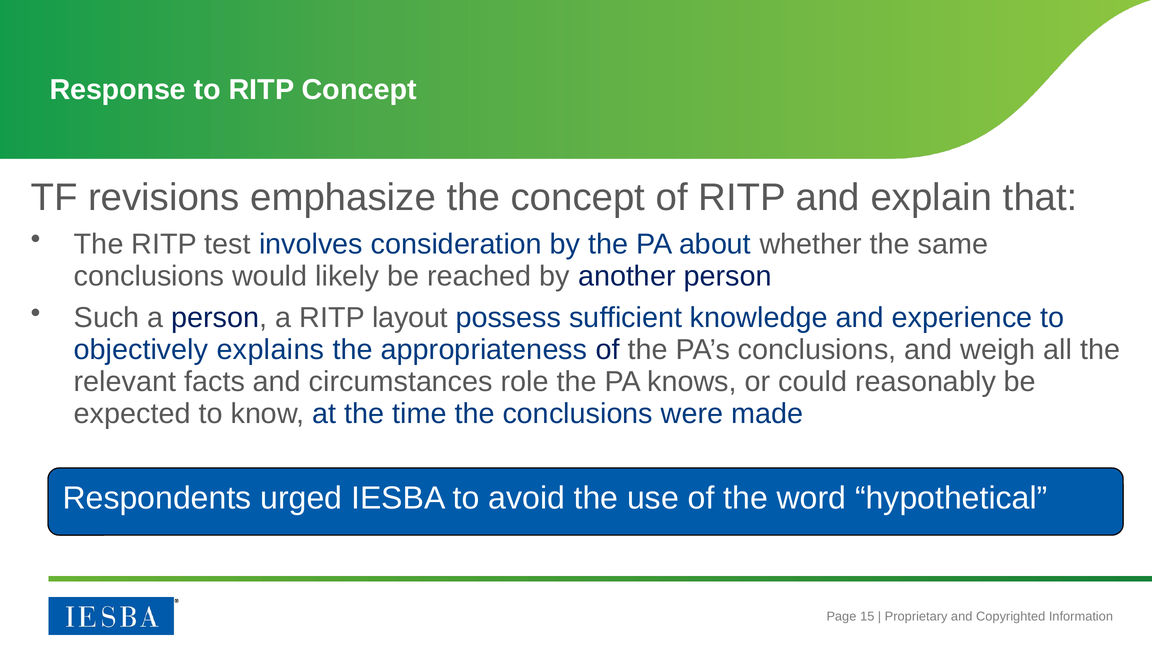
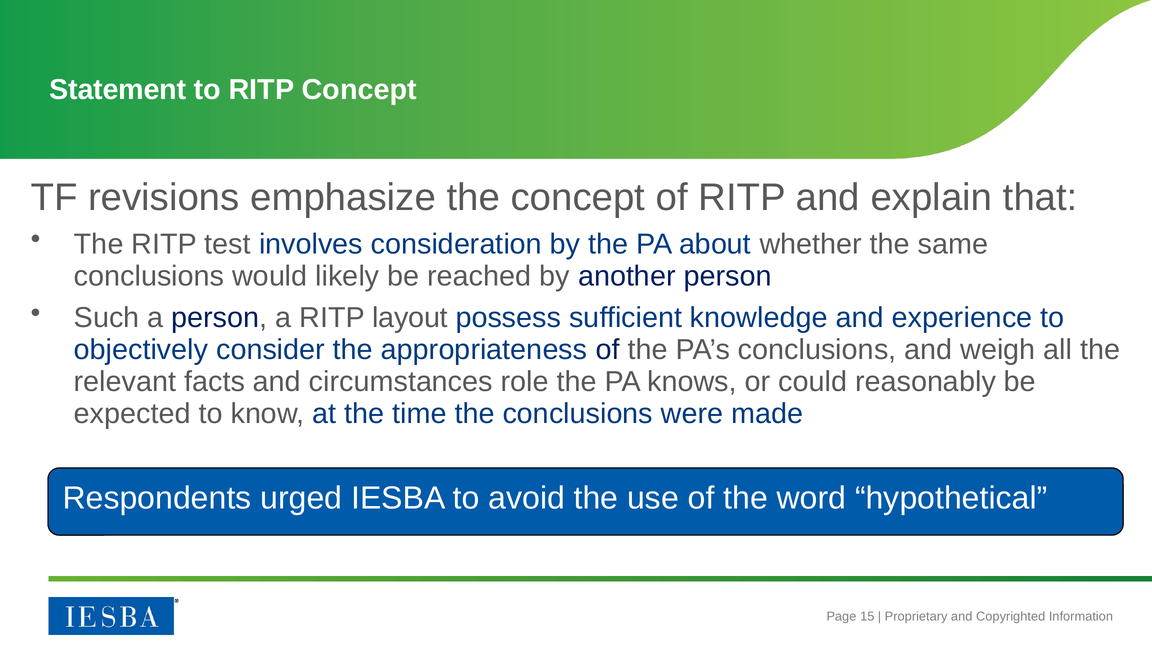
Response: Response -> Statement (118, 90)
explains: explains -> consider (271, 350)
